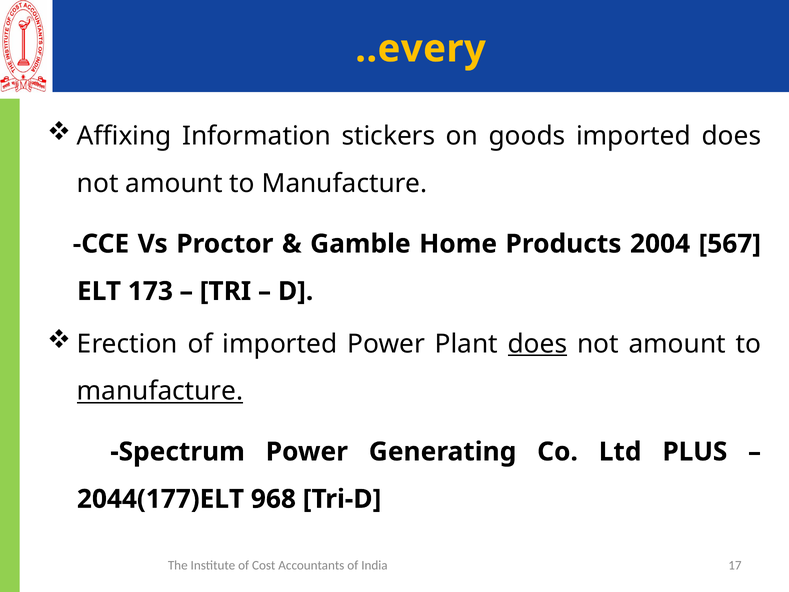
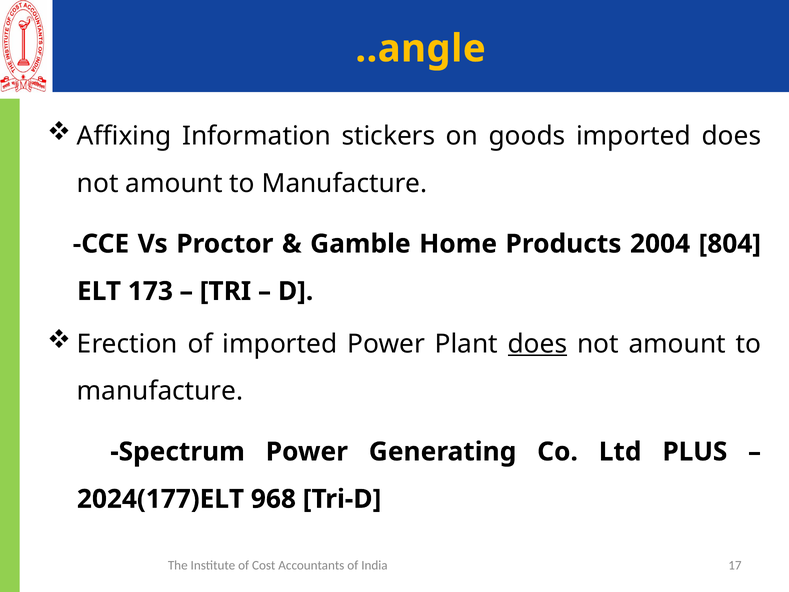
..every: ..every -> ..angle (421, 49)
567: 567 -> 804 (730, 244)
manufacture underline: present -> none (160, 391)
2044(177)ELT: 2044(177)ELT -> 2024(177)ELT (161, 499)
